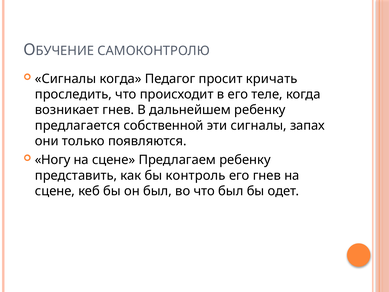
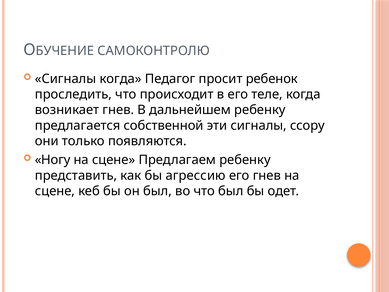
кричать: кричать -> ребенок (272, 79)
запах: запах -> ссору (307, 125)
контроль: контроль -> агрессию (196, 175)
